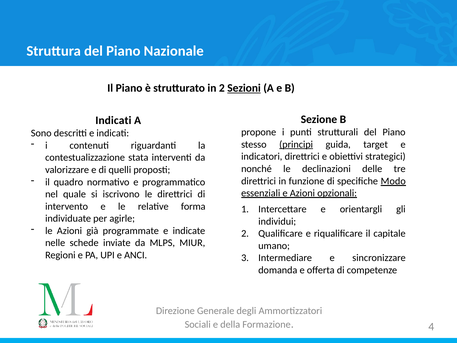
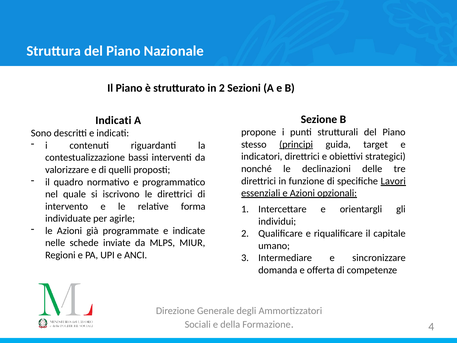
Sezioni underline: present -> none (244, 88)
stata: stata -> bassi (138, 158)
Modo: Modo -> Lavori (393, 181)
